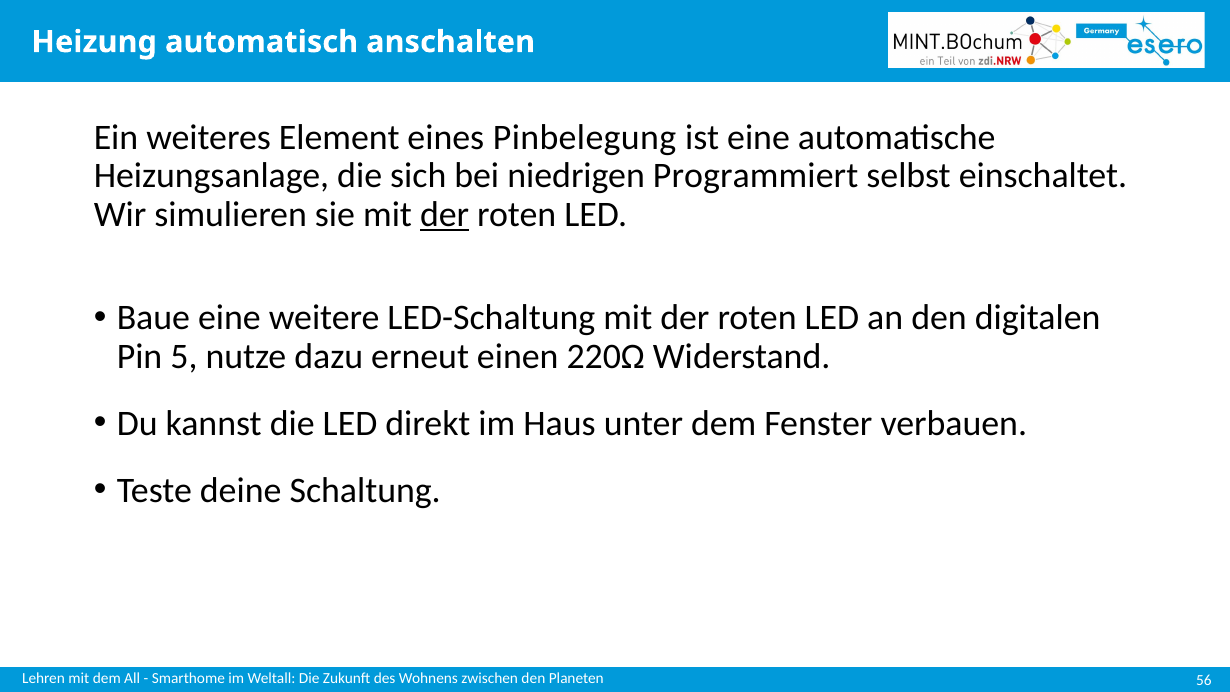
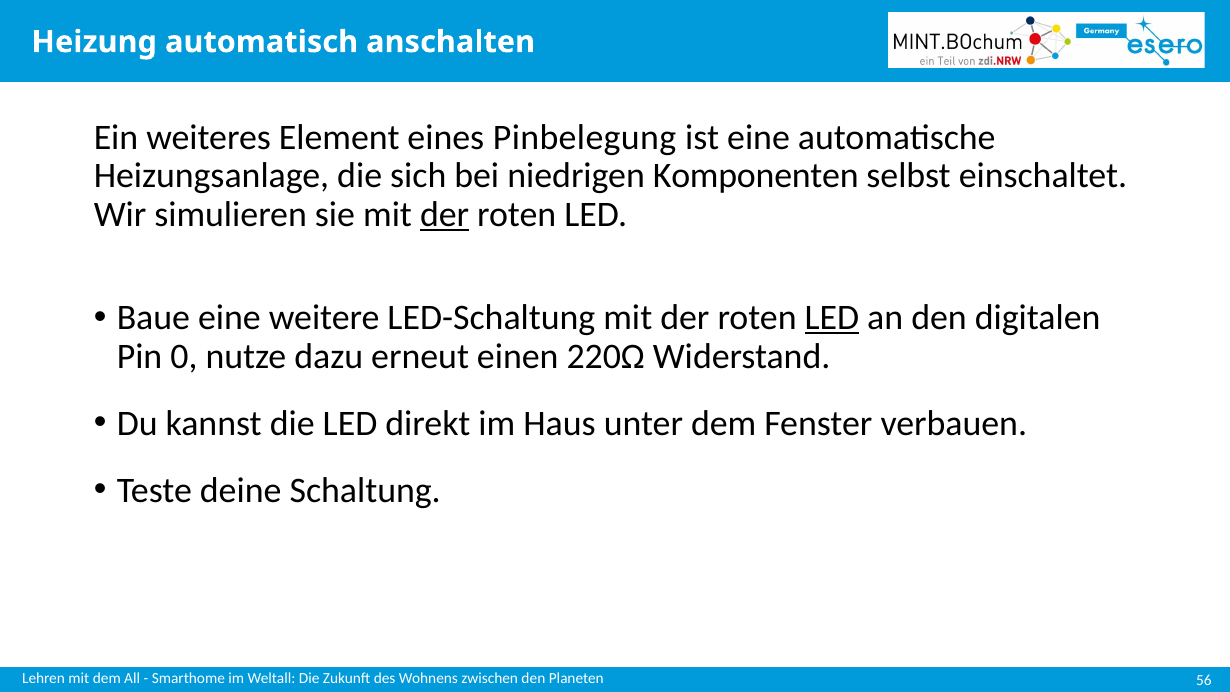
Programmiert: Programmiert -> Komponenten (756, 176)
LED underline: none -> present (832, 318)
5: 5 -> 0 (184, 357)
